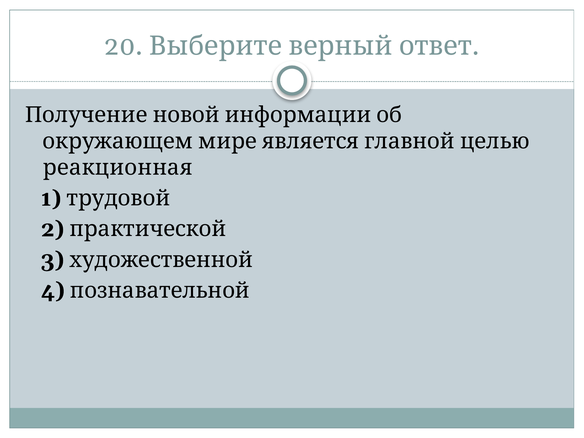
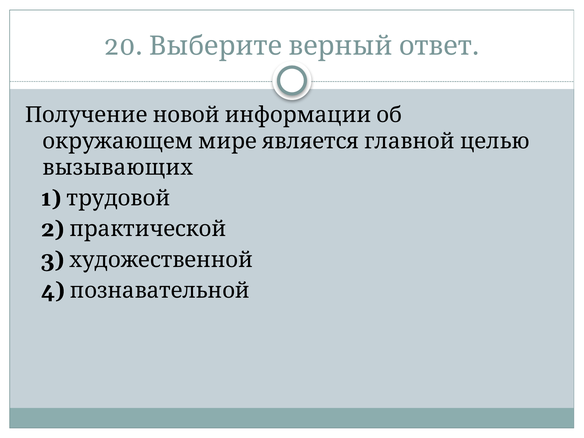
реакционная: реакционная -> вызывающих (118, 168)
